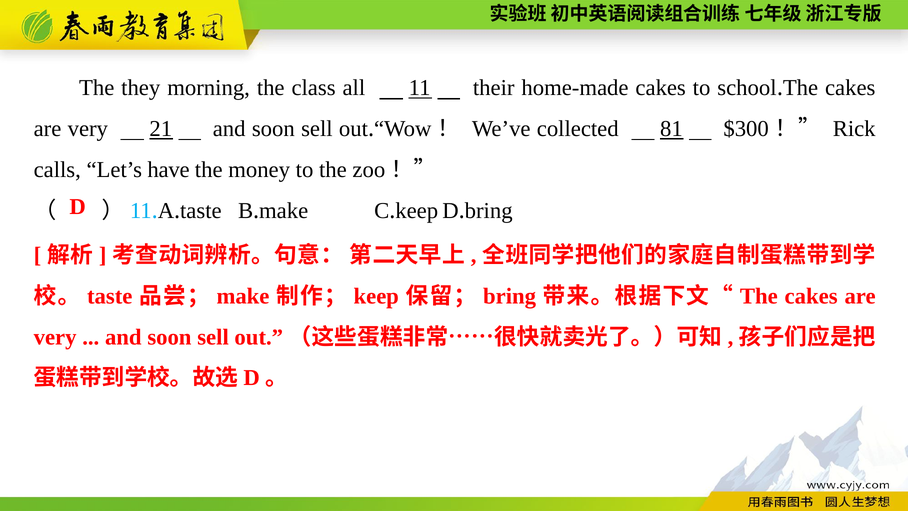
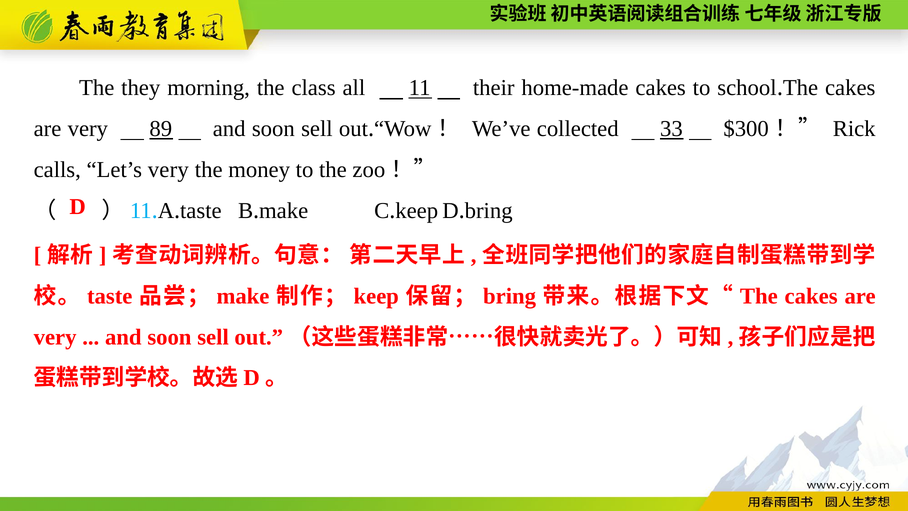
21: 21 -> 89 (161, 129)
81: 81 -> 33 (671, 129)
Let’s have: have -> very (168, 170)
